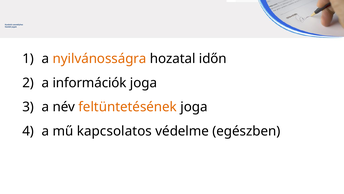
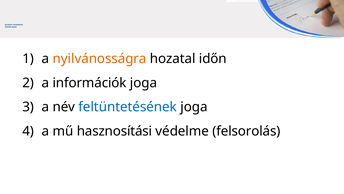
feltüntetésének colour: orange -> blue (128, 107)
kapcsolatos: kapcsolatos -> hasznosítási (114, 131)
egészben: egészben -> felsorolás (246, 131)
